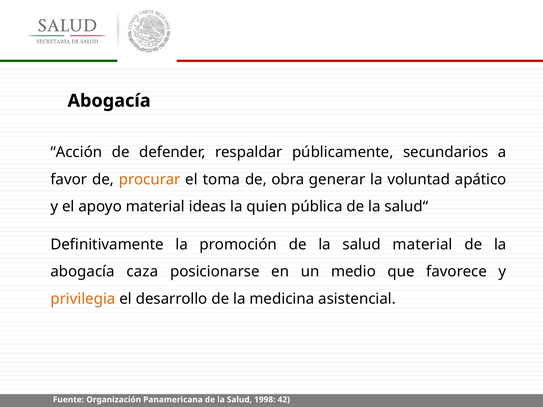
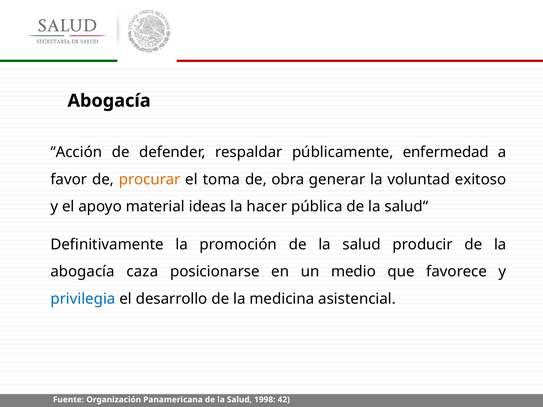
secundarios: secundarios -> enfermedad (446, 152)
apático: apático -> exitoso (481, 180)
quien: quien -> hacer (267, 207)
salud material: material -> producir (423, 245)
privilegia colour: orange -> blue (83, 299)
